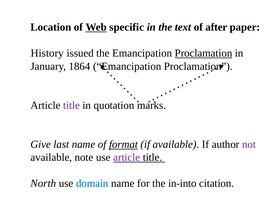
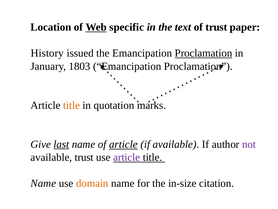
of after: after -> trust (216, 27)
1864: 1864 -> 1803 (80, 66)
title colour: purple -> orange (72, 105)
last underline: none -> present (61, 144)
of format: format -> article (123, 144)
available note: note -> trust (84, 157)
North: North -> Name (43, 183)
domain colour: blue -> orange (92, 183)
in-into: in-into -> in-size (182, 183)
